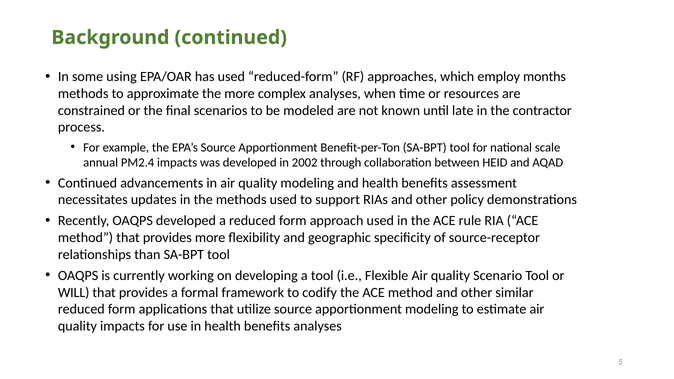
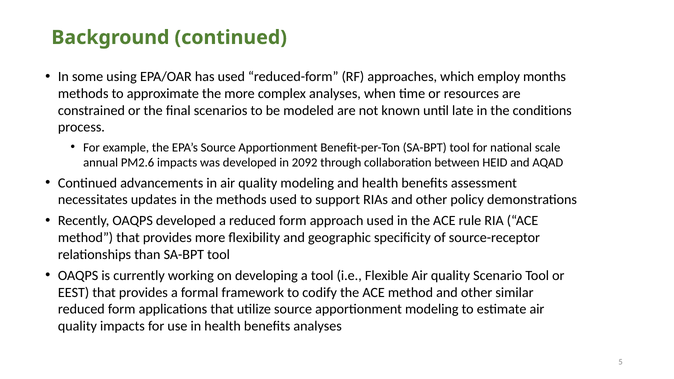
contractor: contractor -> conditions (542, 110)
PM2.4: PM2.4 -> PM2.6 (138, 163)
2002: 2002 -> 2092 (305, 163)
WILL: WILL -> EEST (74, 293)
